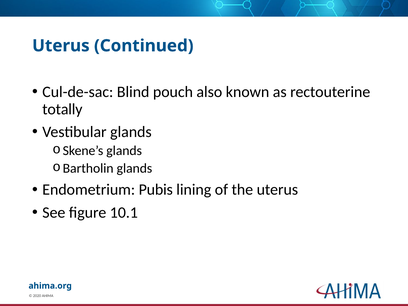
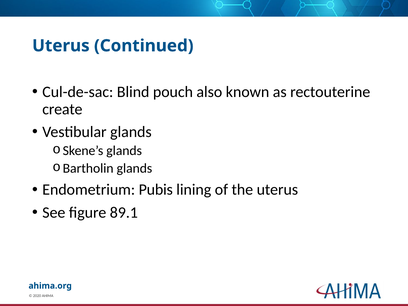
totally: totally -> create (62, 109)
10.1: 10.1 -> 89.1 (124, 213)
